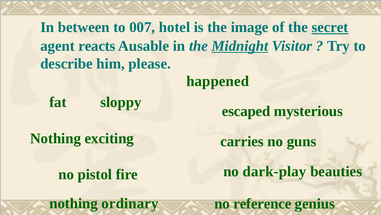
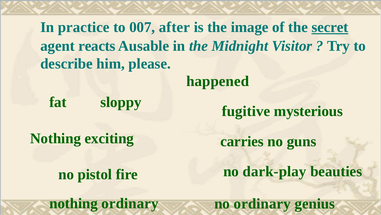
between: between -> practice (84, 27)
hotel: hotel -> after (174, 27)
Midnight underline: present -> none (240, 46)
escaped: escaped -> fugitive (246, 111)
no reference: reference -> ordinary (262, 203)
